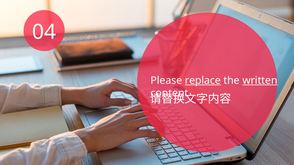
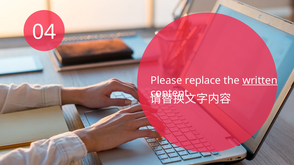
replace underline: present -> none (203, 81)
